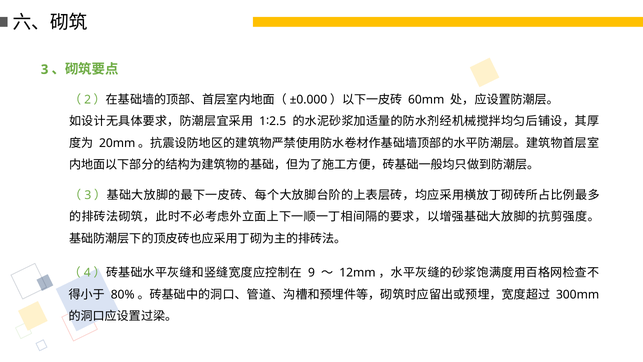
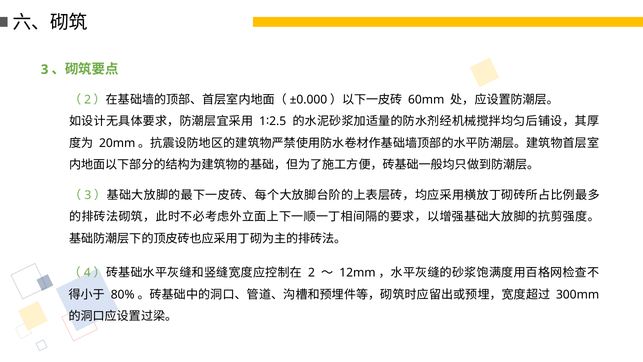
9: 9 -> 2 (311, 273)
